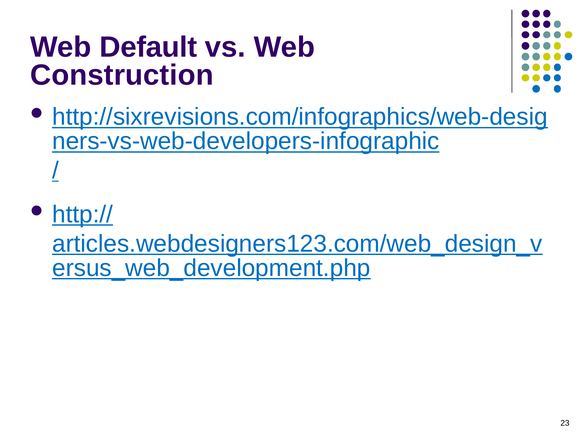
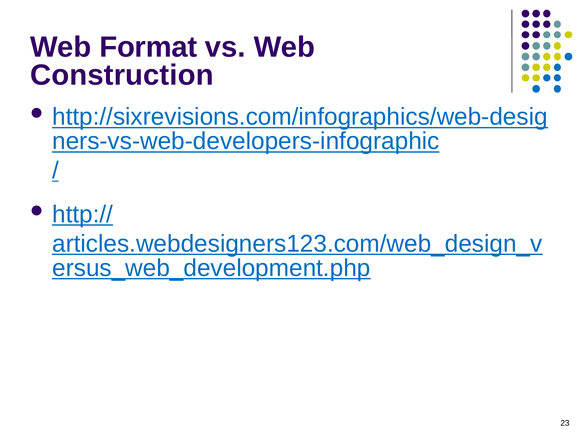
Default: Default -> Format (148, 47)
